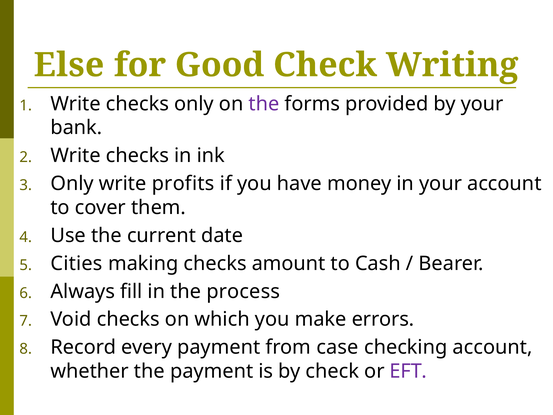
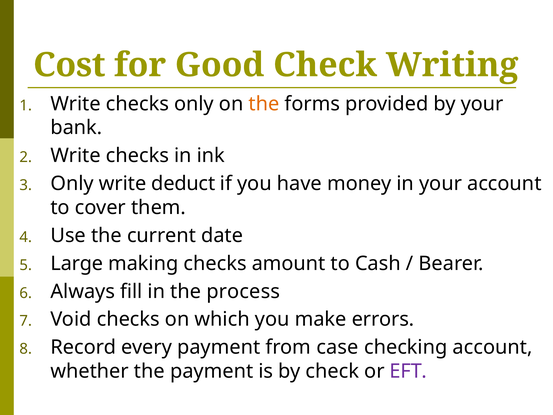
Else: Else -> Cost (69, 65)
the colour: purple -> orange (264, 104)
profits: profits -> deduct (183, 184)
Cities: Cities -> Large (77, 263)
